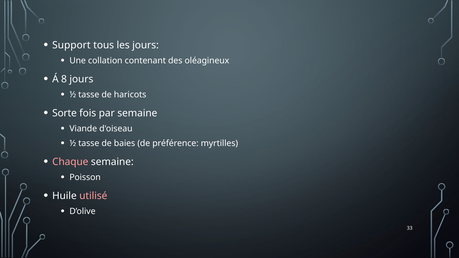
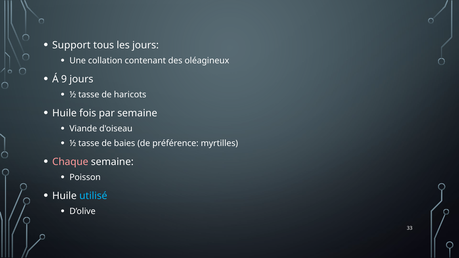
8: 8 -> 9 (64, 79)
Sorte: Sorte -> Huile (64, 113)
utilisé colour: pink -> light blue (93, 196)
